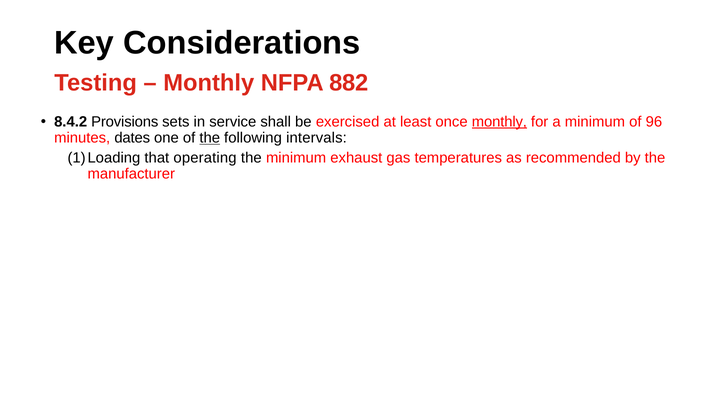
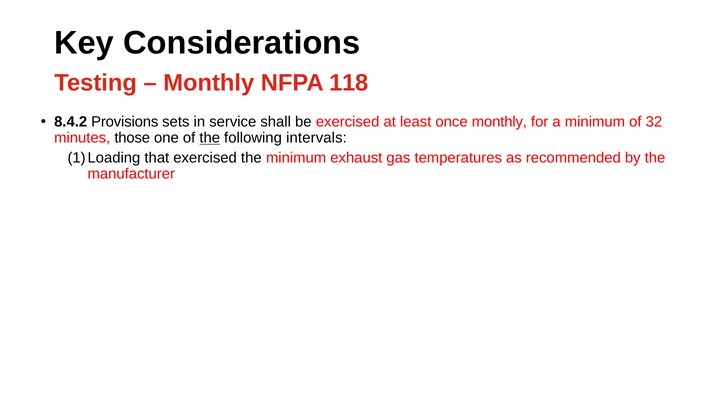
882: 882 -> 118 (349, 83)
monthly underline: present -> none (499, 122)
96: 96 -> 32 (654, 122)
dates: dates -> those (132, 138)
that operating: operating -> exercised (205, 157)
